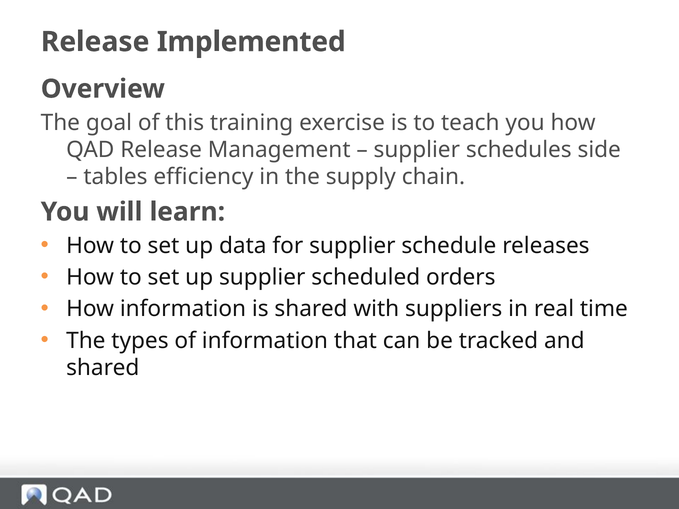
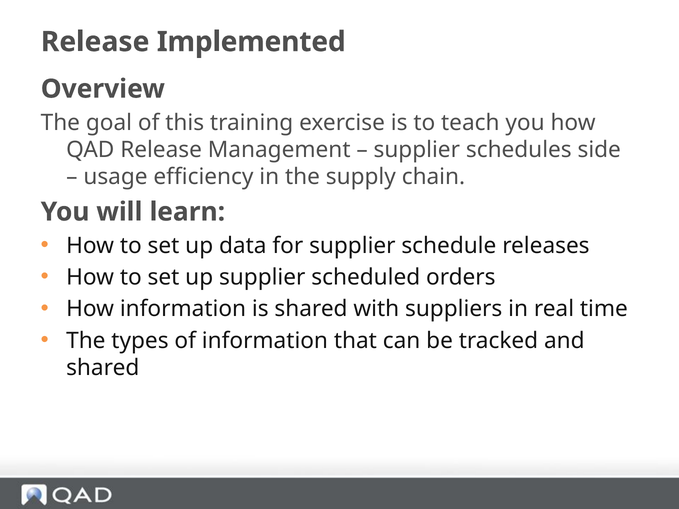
tables: tables -> usage (116, 177)
